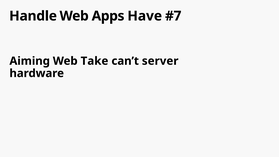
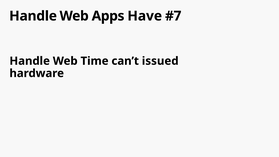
Aiming: Aiming -> Handle (30, 61)
Take: Take -> Time (95, 61)
server: server -> issued (160, 61)
